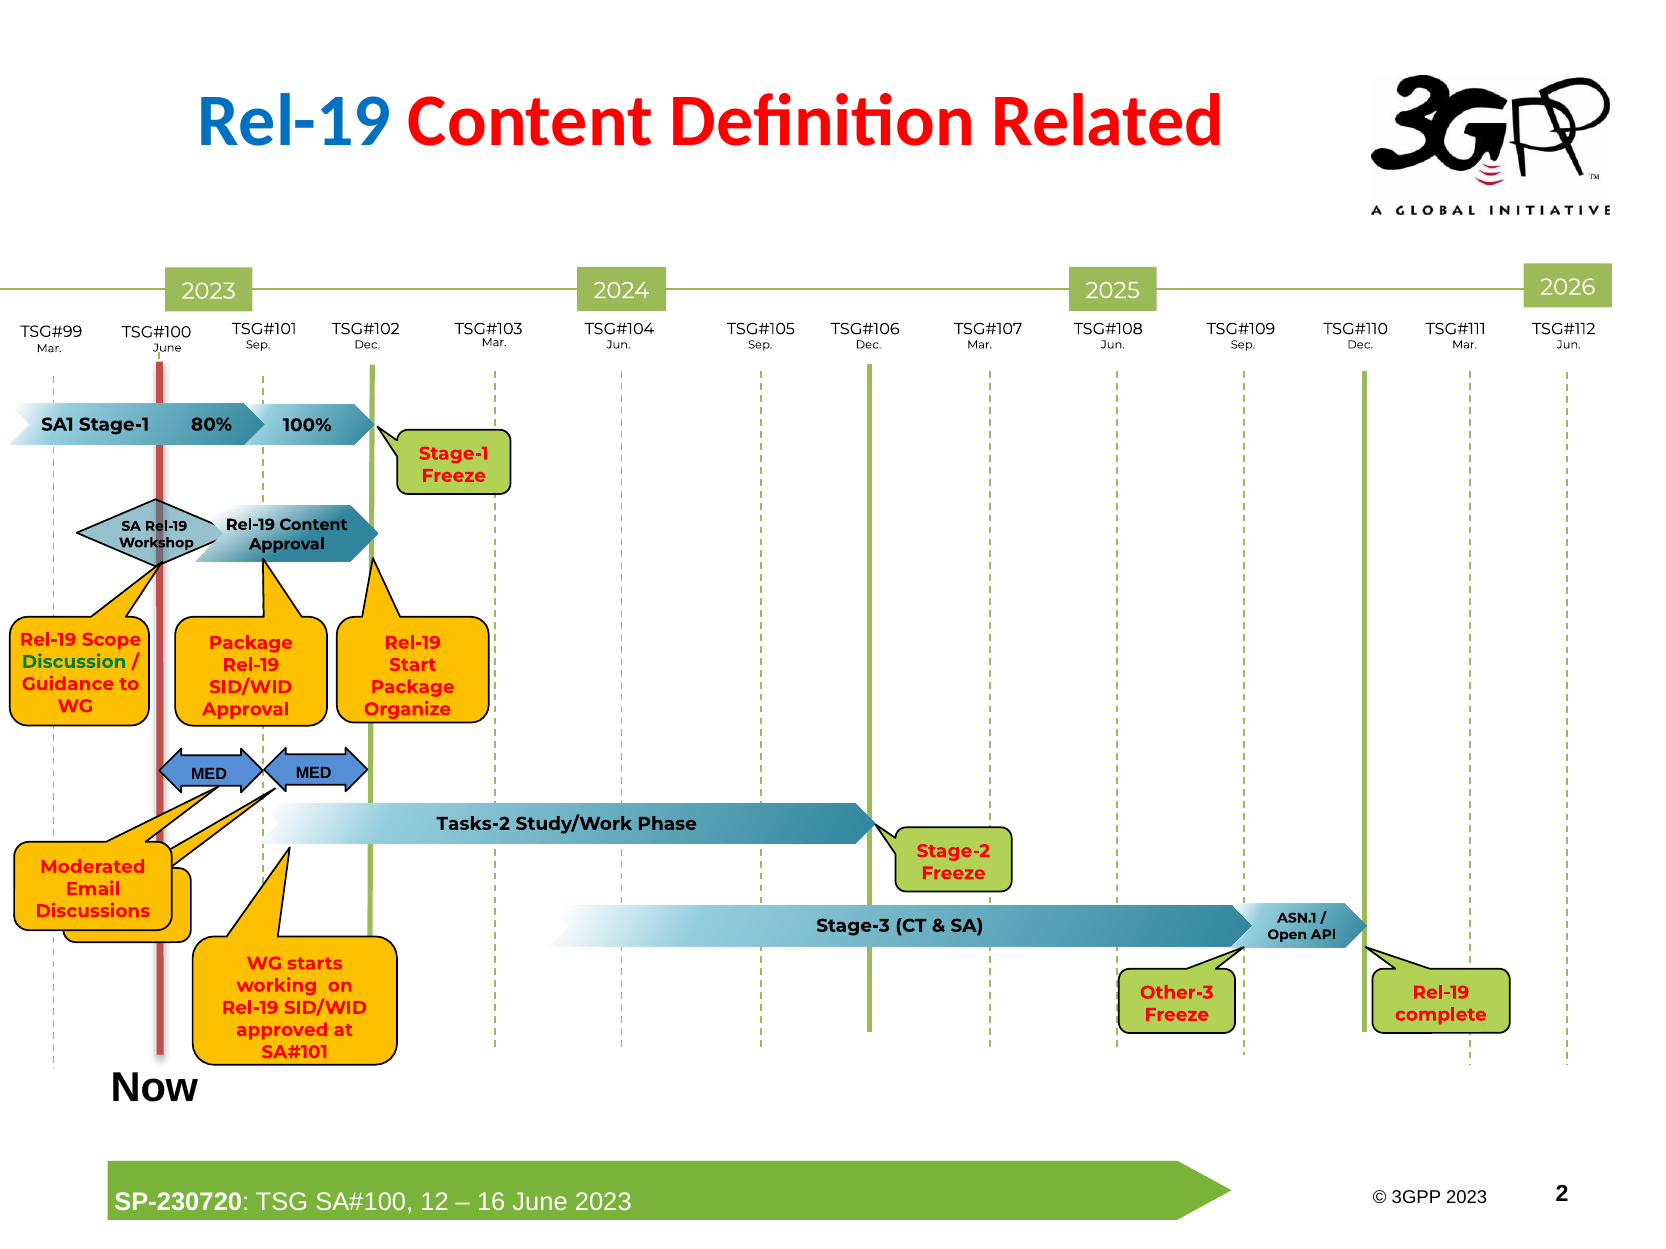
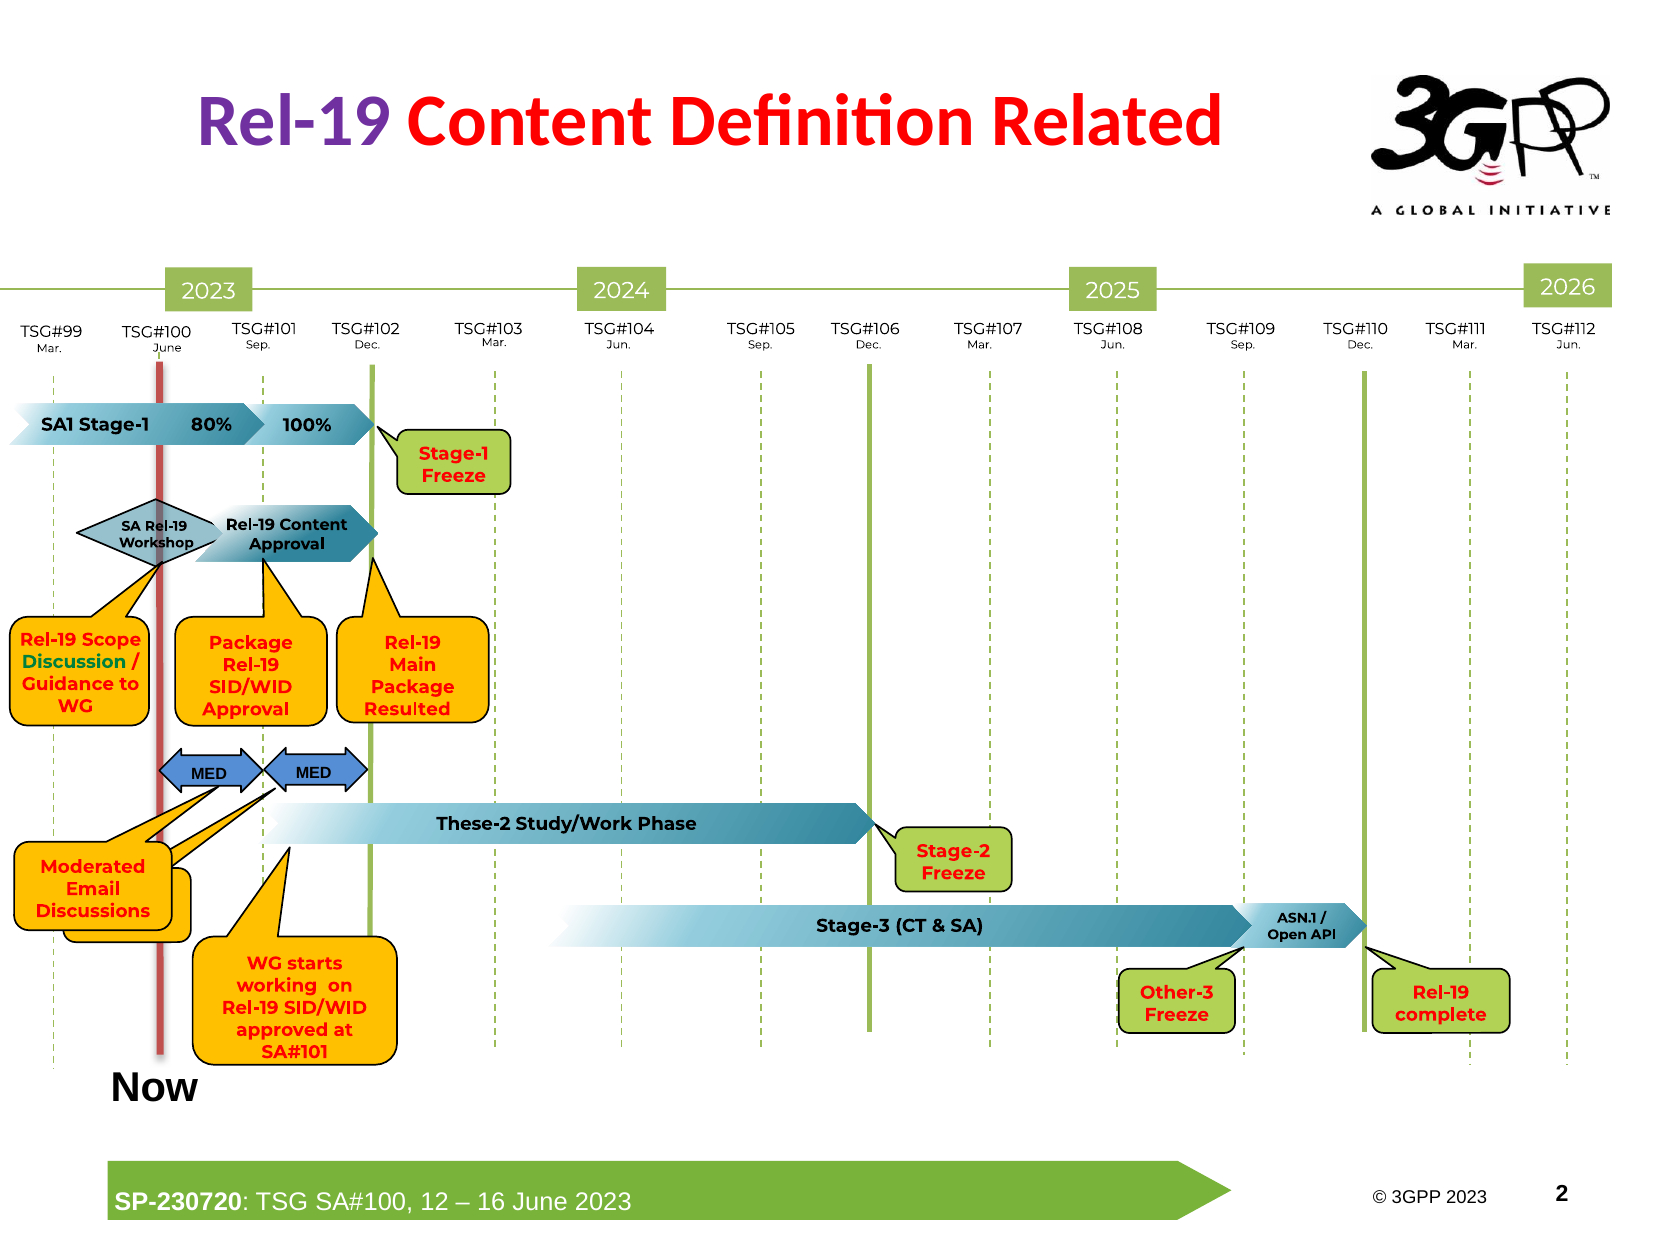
Rel-19 colour: blue -> purple (294, 121)
Start: Start -> Main (413, 665)
Organize: Organize -> Resulted (407, 709)
Tasks-2: Tasks-2 -> These-2 (473, 824)
